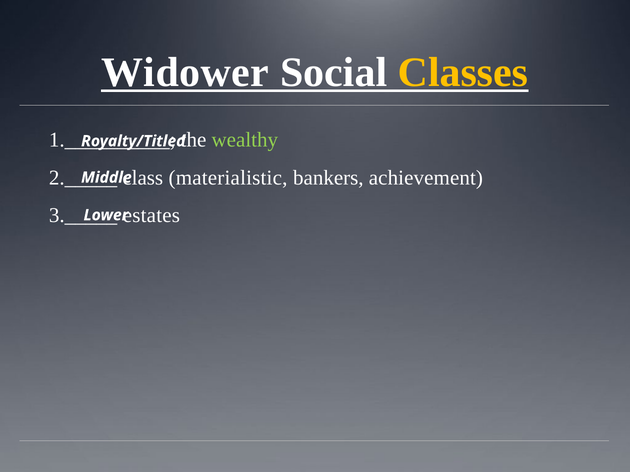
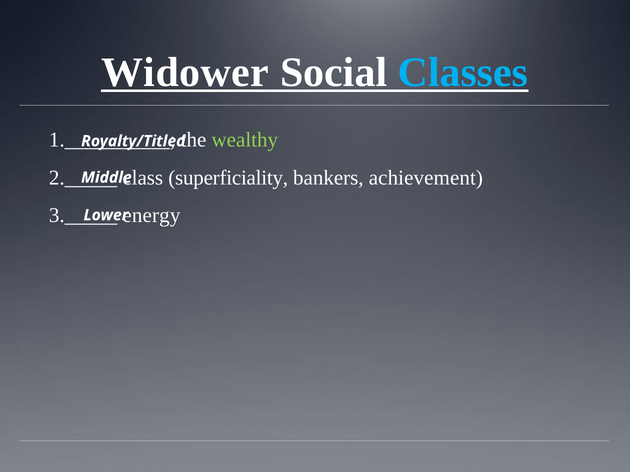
Classes colour: yellow -> light blue (463, 72)
materialistic: materialistic -> superficiality (228, 178)
estates: estates -> energy (151, 216)
